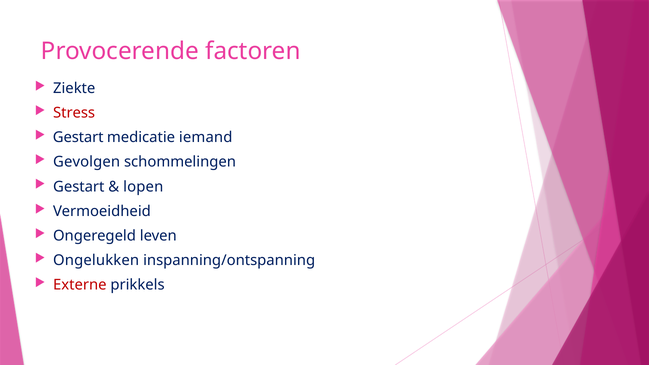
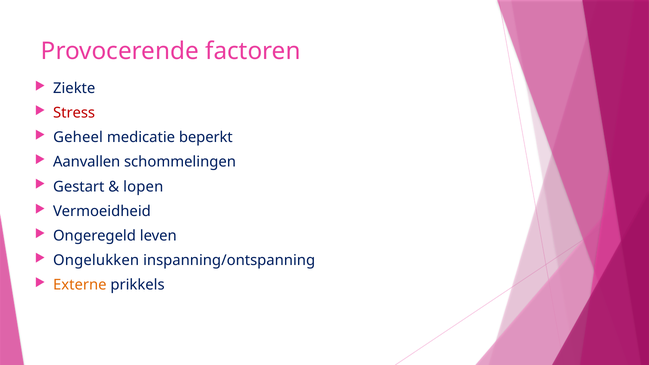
Gestart: Gestart -> Geheel (78, 137)
iemand: iemand -> beperkt (206, 137)
Gevolgen: Gevolgen -> Aanvallen (87, 162)
Externe colour: red -> orange (80, 285)
